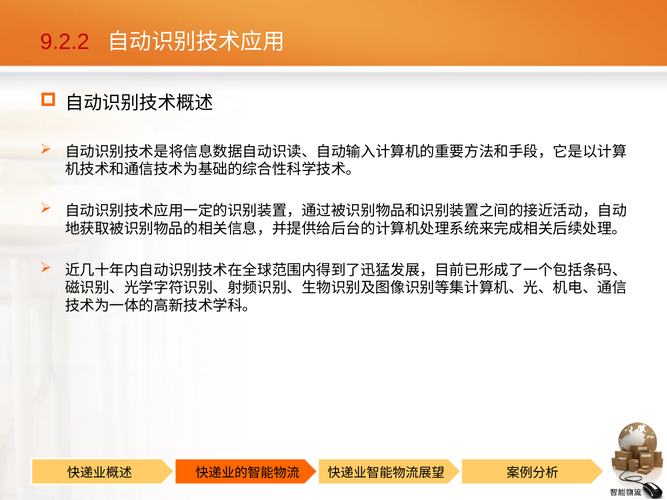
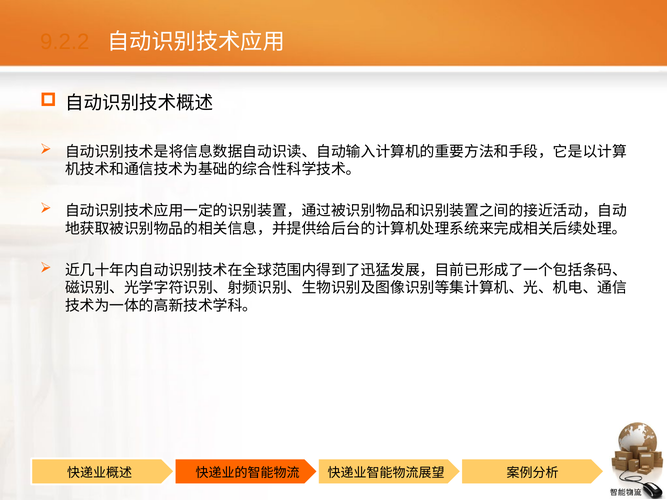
9.2.2 colour: red -> orange (65, 42)
